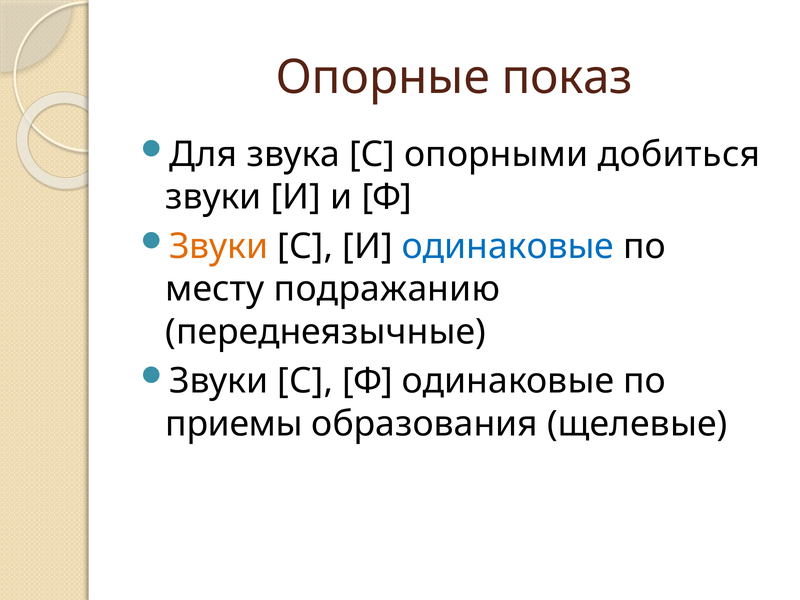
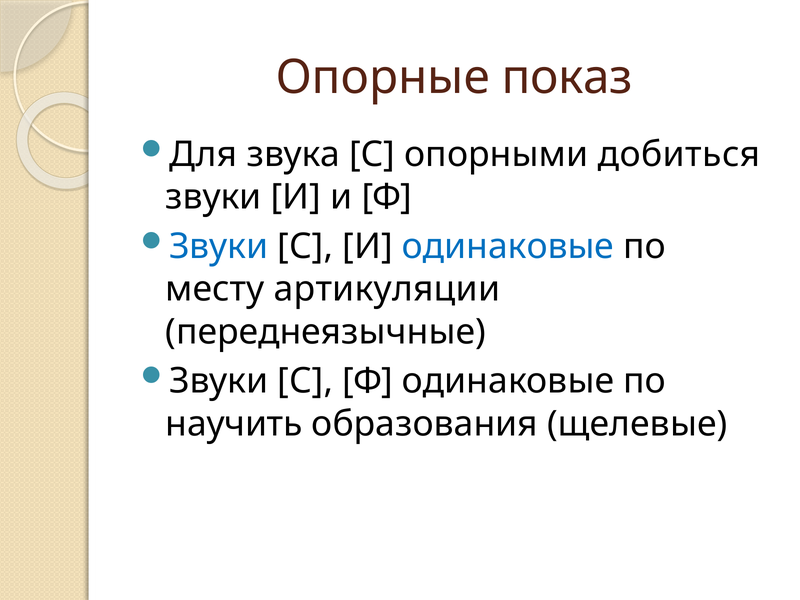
Звуки colour: orange -> blue (219, 246)
подражанию: подражанию -> артикуляции (387, 289)
приемы: приемы -> научить (234, 424)
